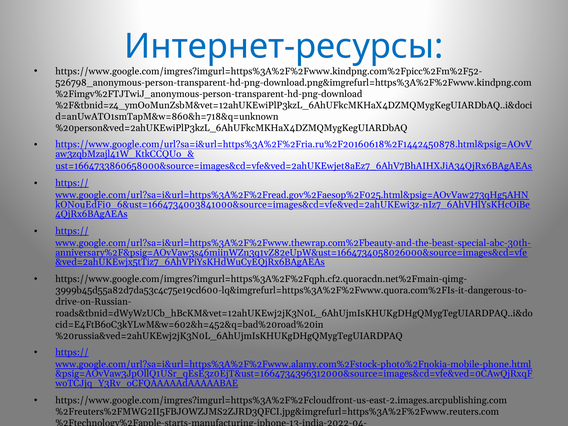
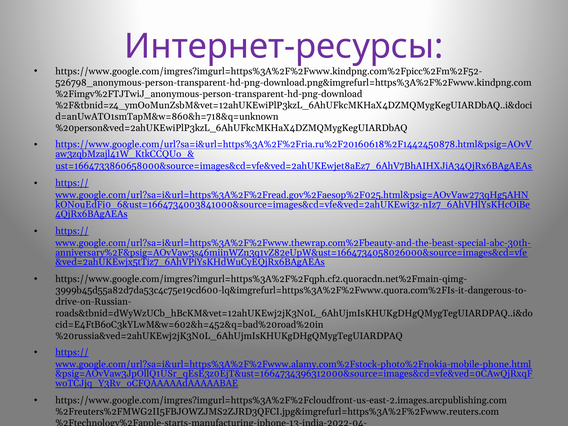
Интернет-ресурсы colour: blue -> purple (284, 46)
